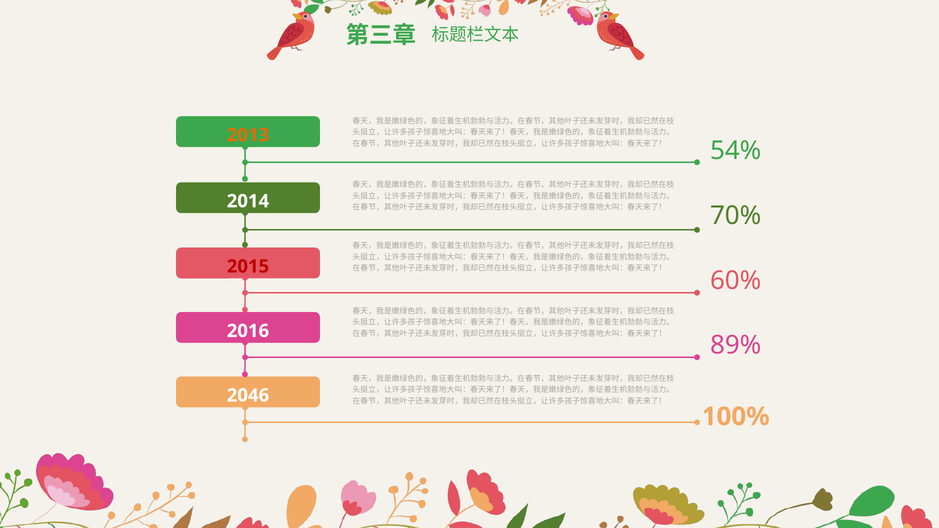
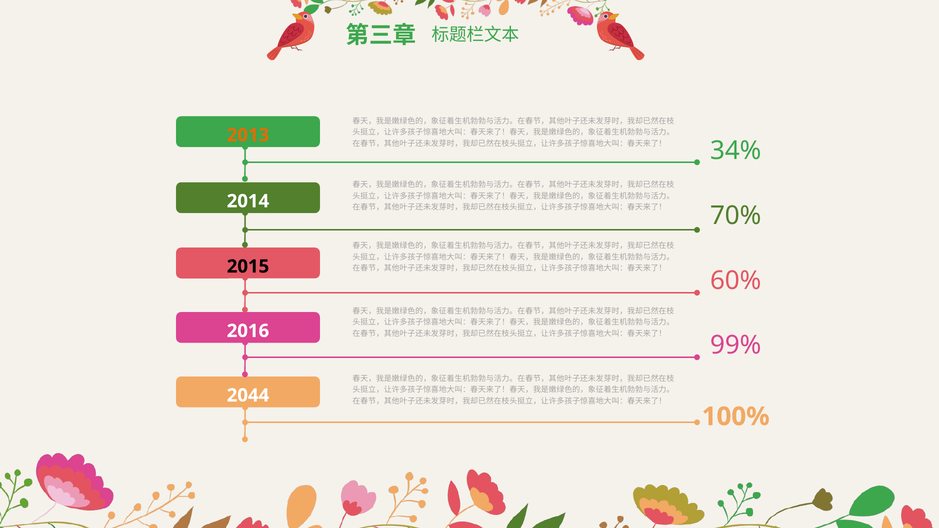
54%: 54% -> 34% (736, 151)
2015 colour: red -> black (248, 267)
89%: 89% -> 99% (736, 346)
2046: 2046 -> 2044 (248, 396)
